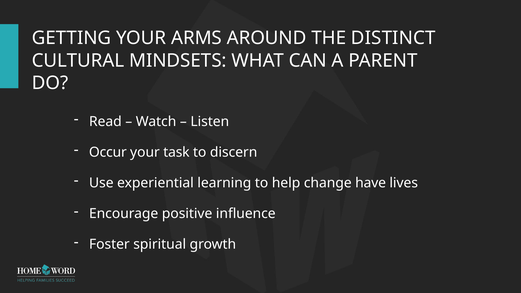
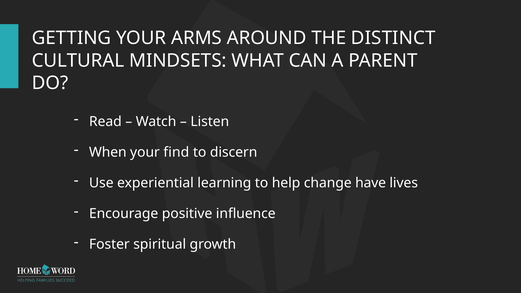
Occur: Occur -> When (108, 152)
task: task -> find (176, 152)
